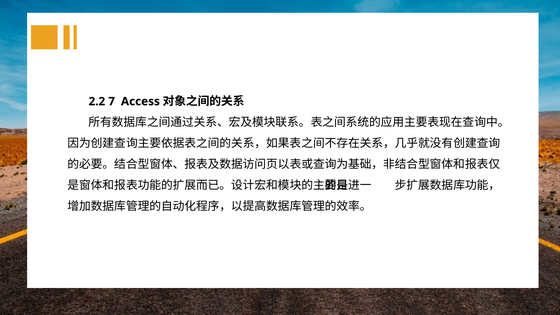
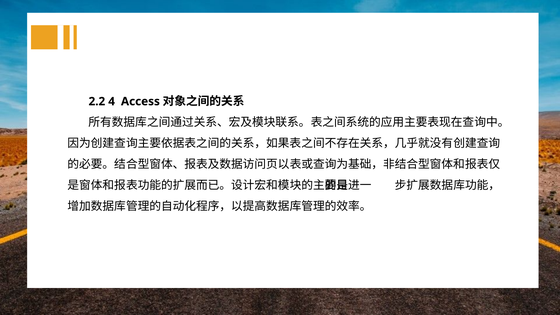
7: 7 -> 4 (112, 101)
